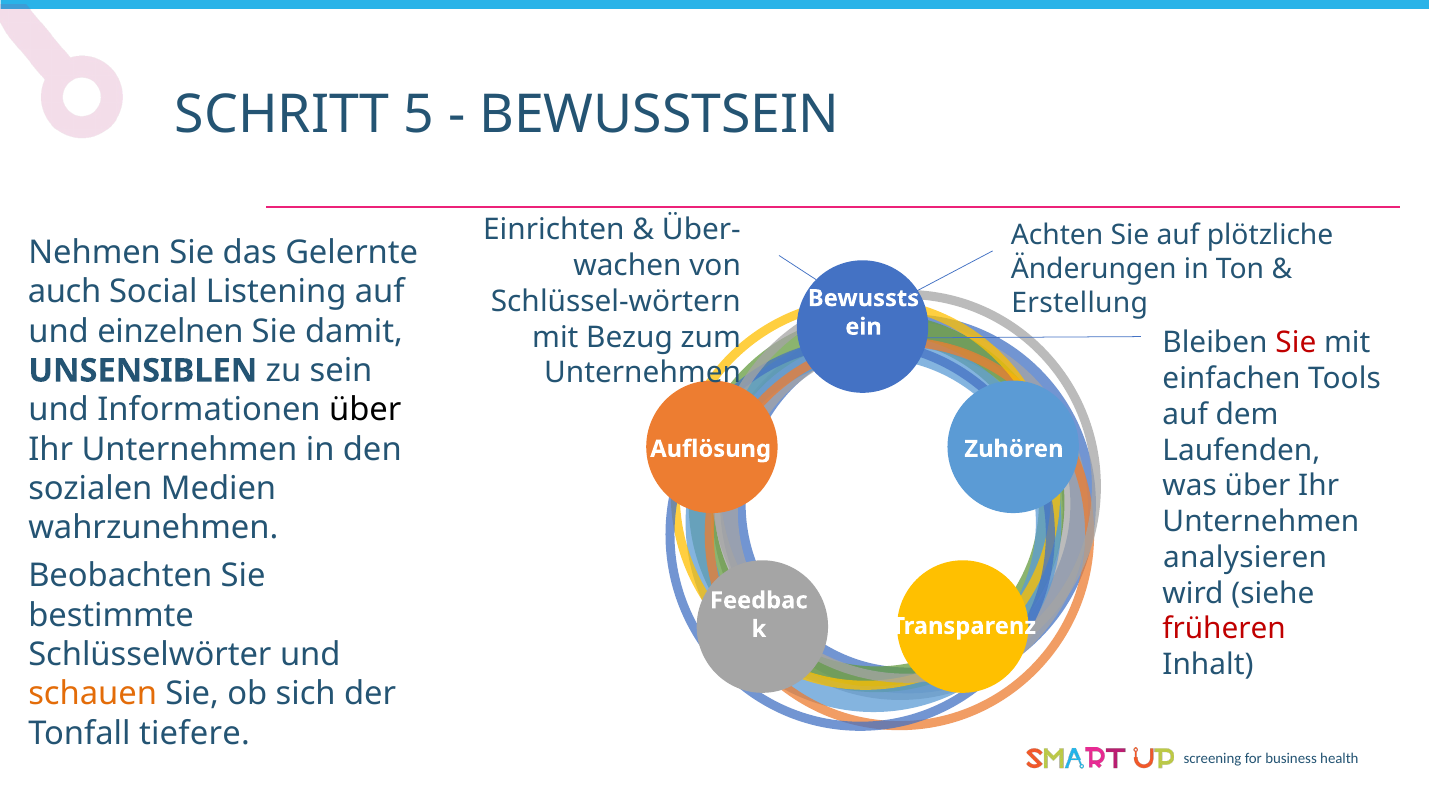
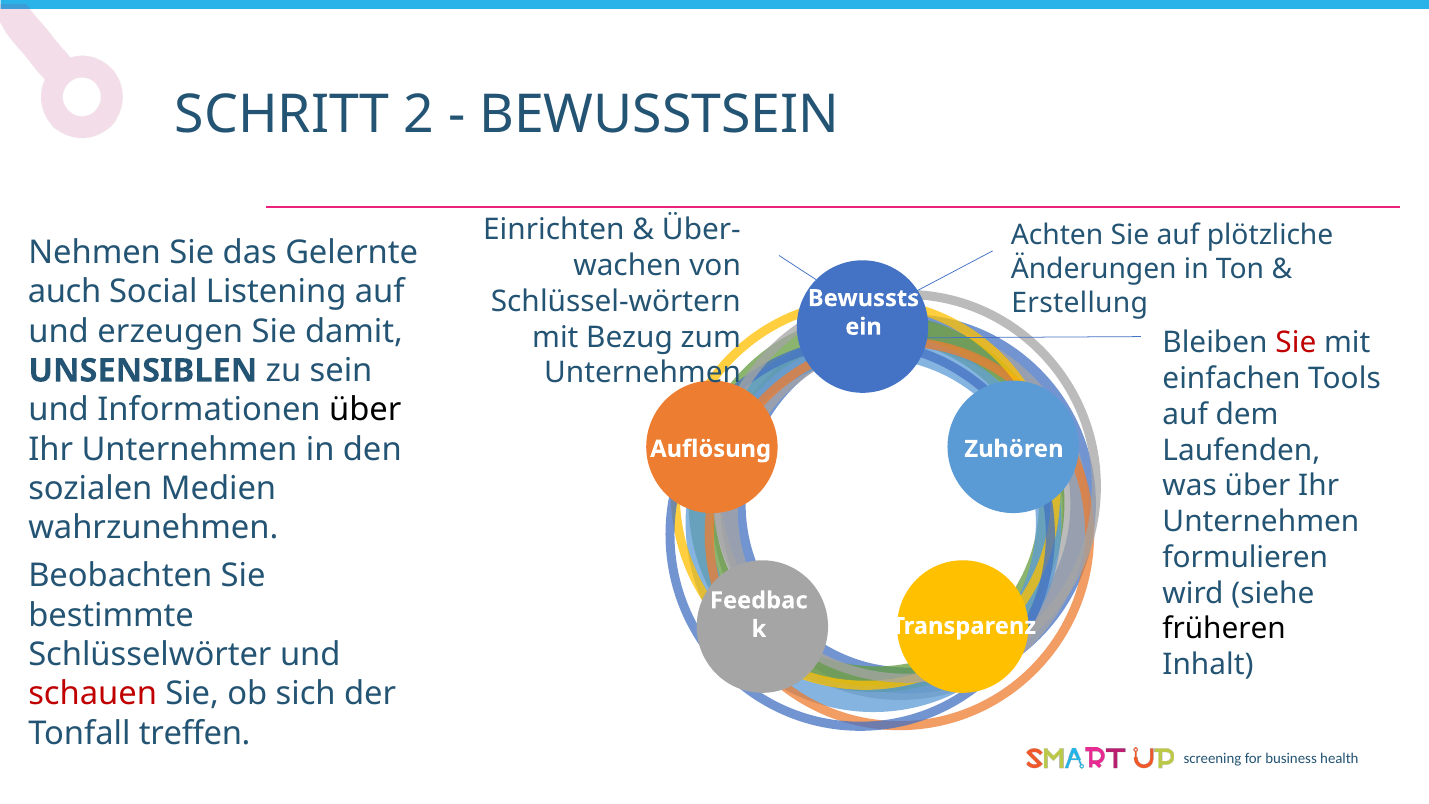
5: 5 -> 2 (419, 114)
einzelnen: einzelnen -> erzeugen (170, 331)
analysieren: analysieren -> formulieren (1245, 557)
früheren colour: red -> black (1224, 629)
schauen colour: orange -> red (93, 694)
tiefere: tiefere -> treffen (195, 733)
